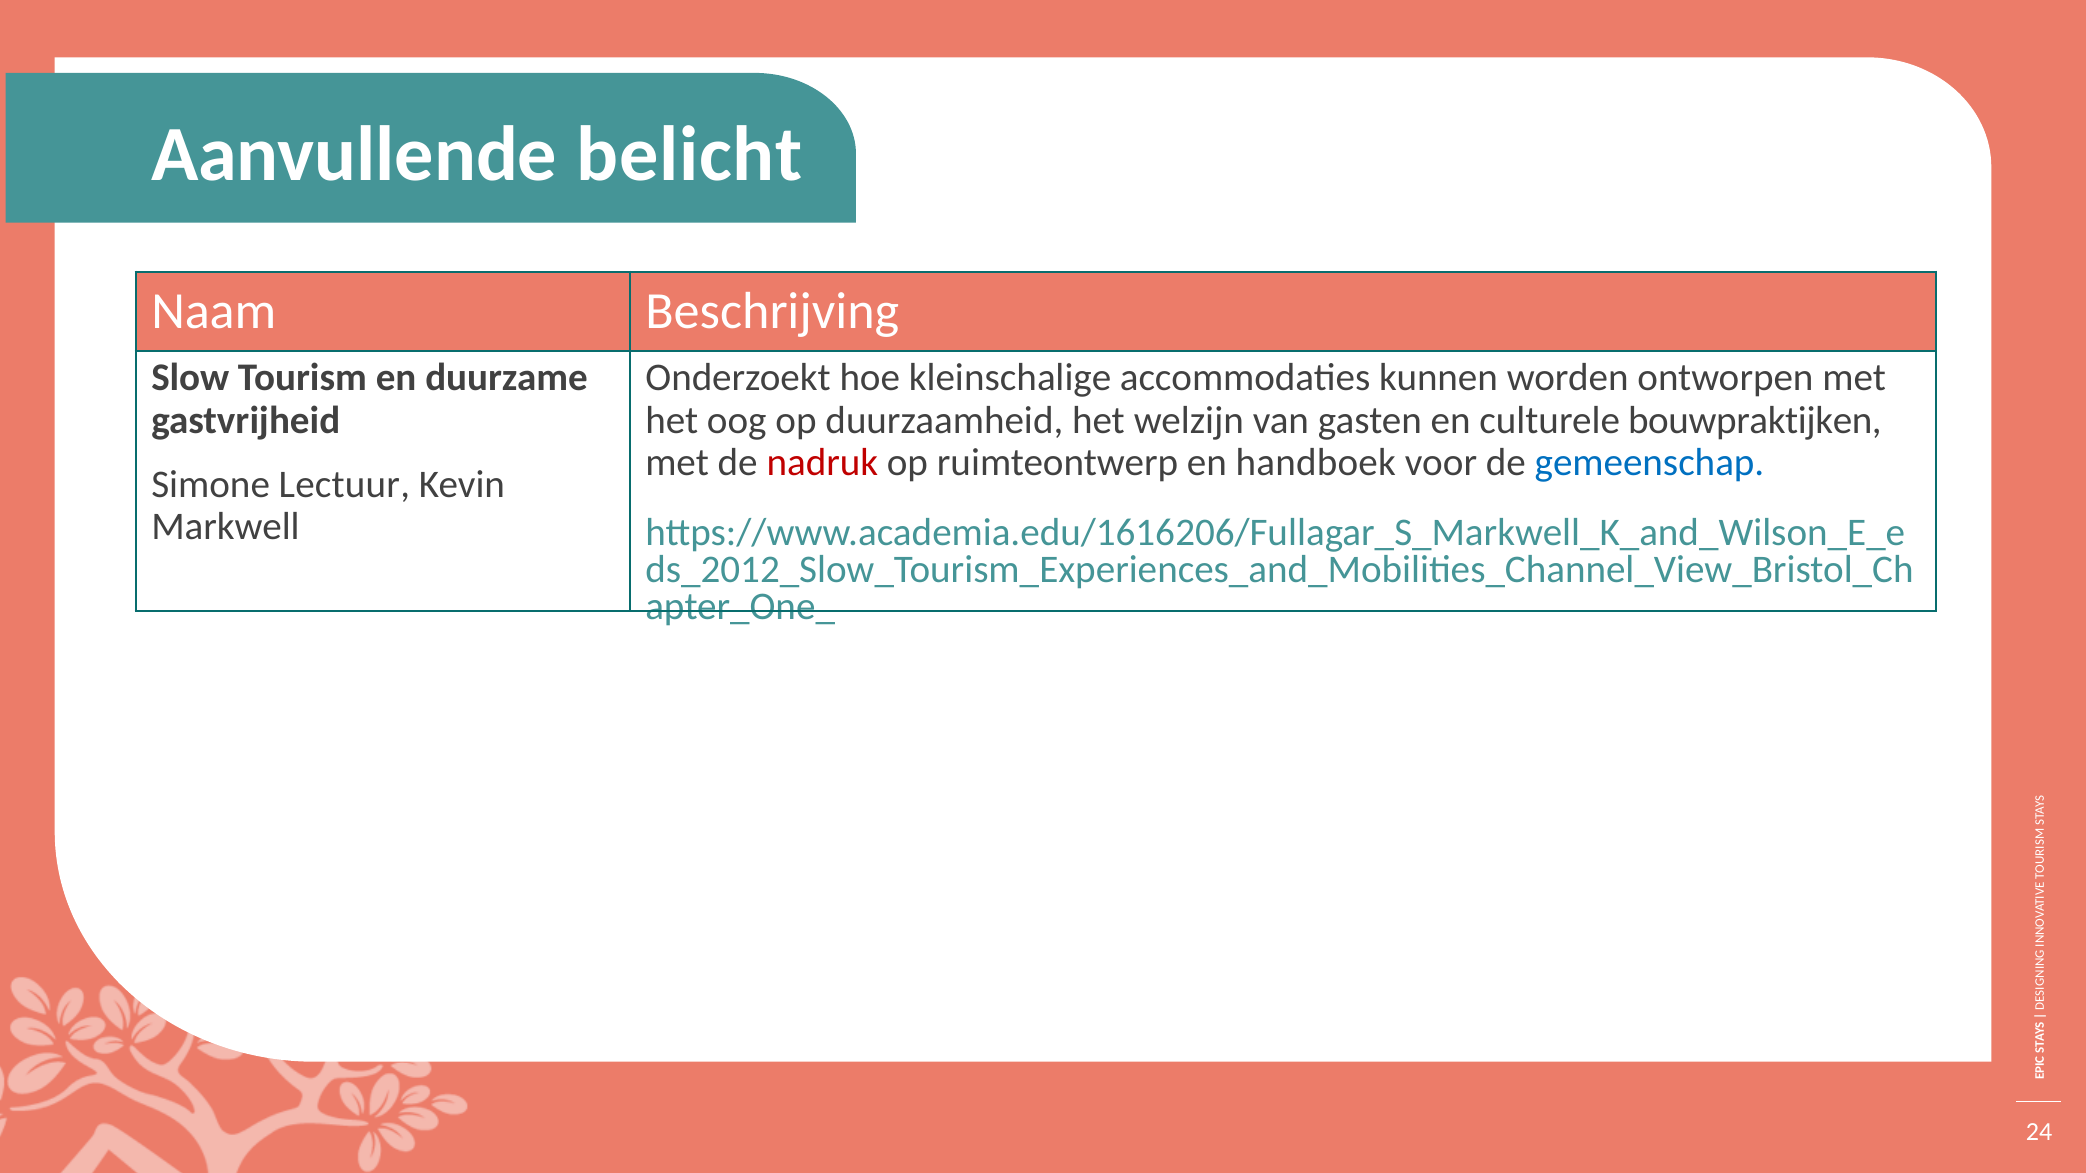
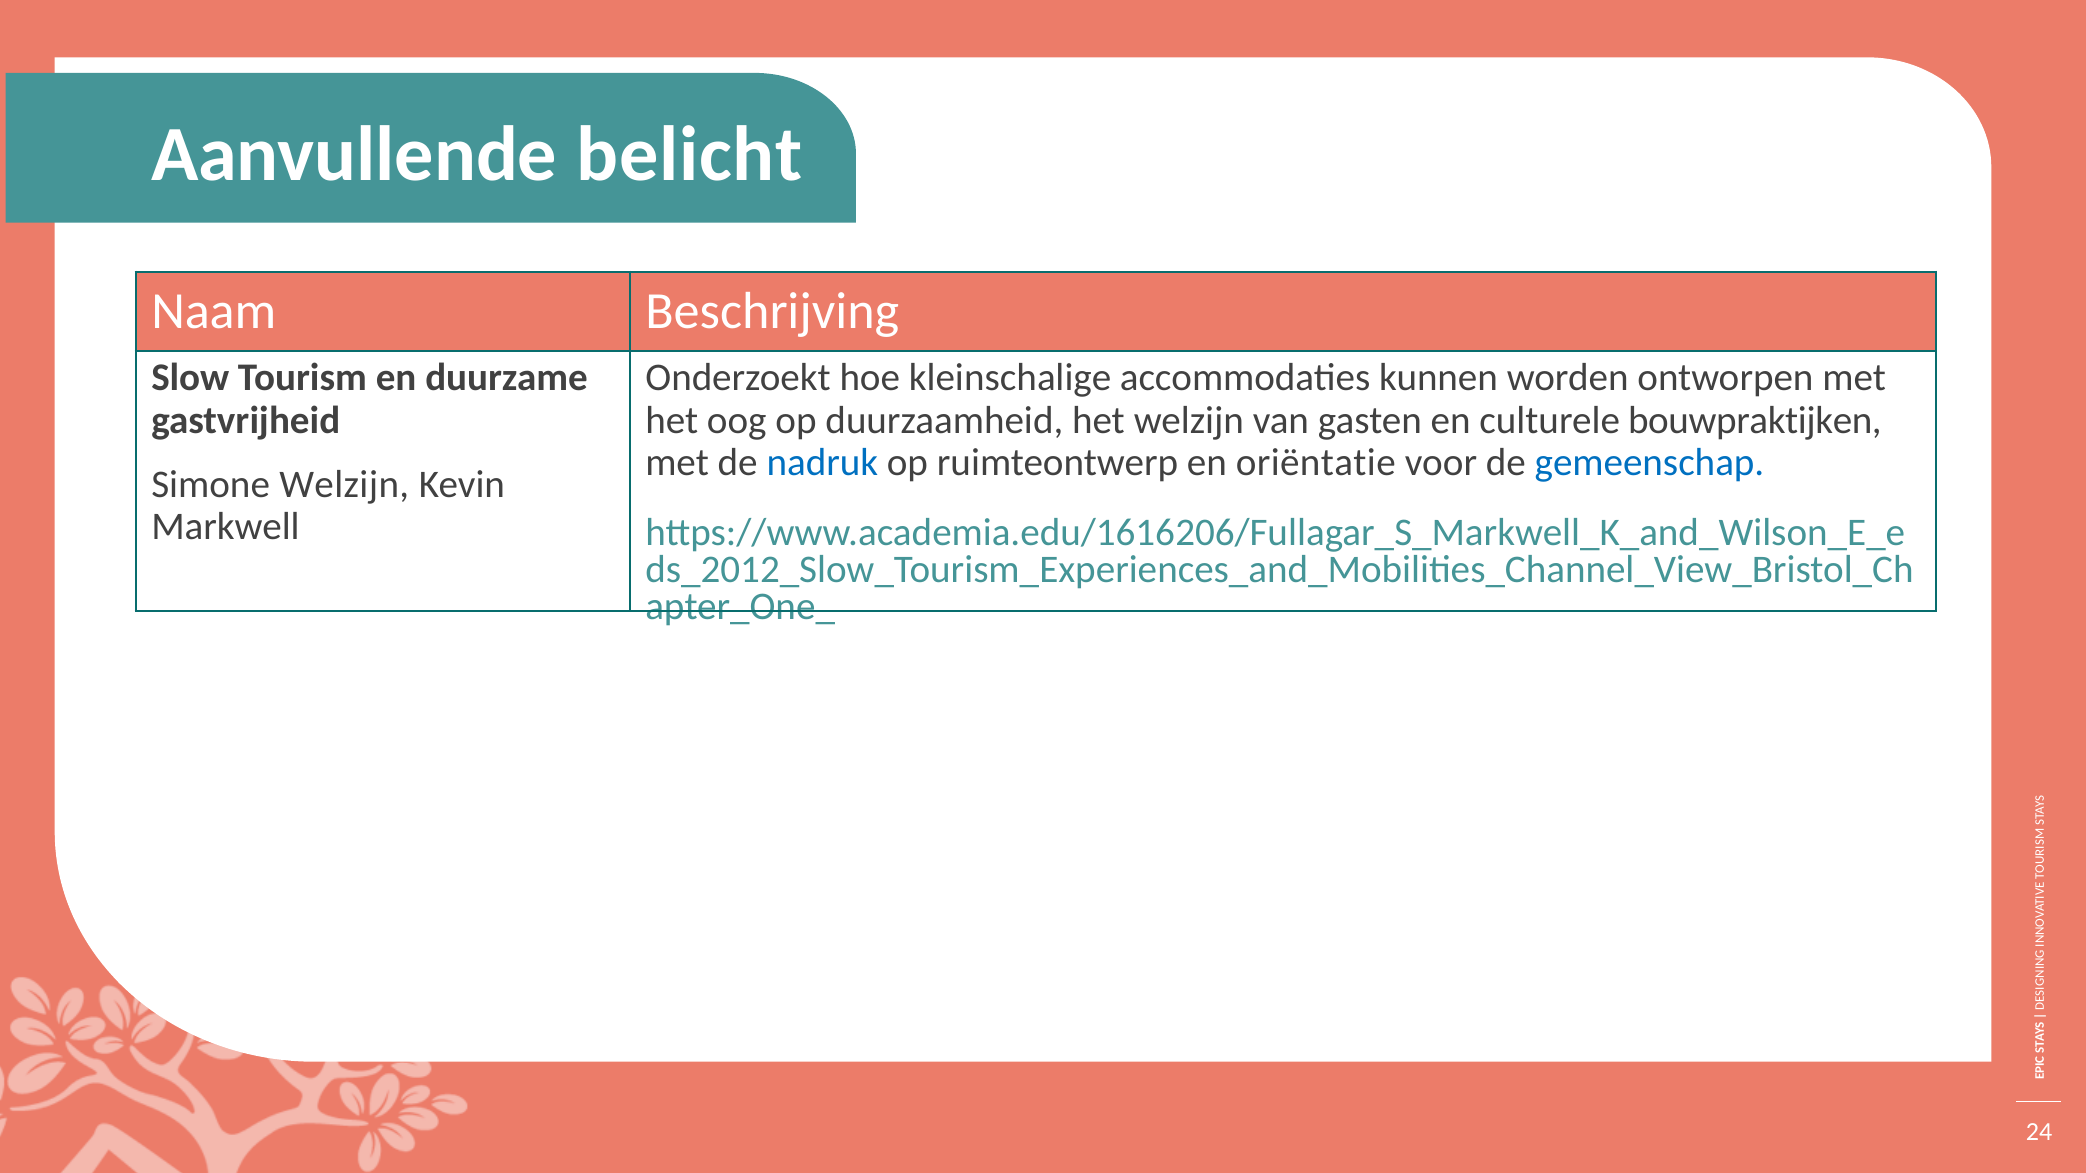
nadruk colour: red -> blue (822, 463)
handboek: handboek -> oriëntatie (1316, 463)
Simone Lectuur: Lectuur -> Welzijn (344, 485)
